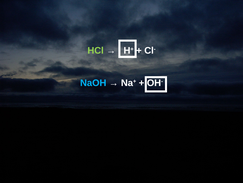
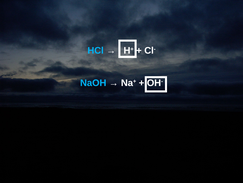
HCl colour: light green -> light blue (96, 50)
